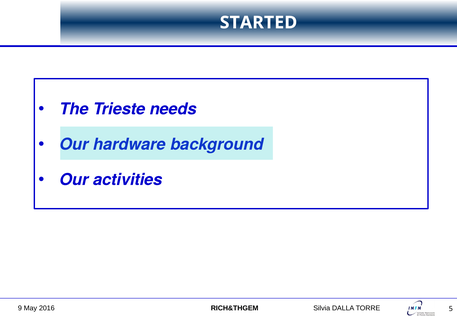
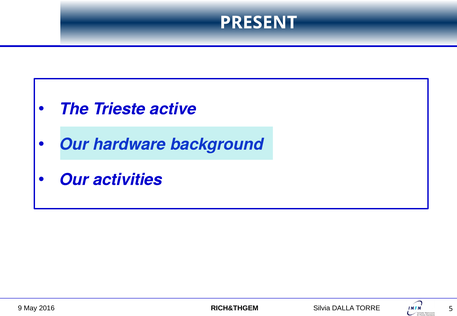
STARTED: STARTED -> PRESENT (258, 23)
needs: needs -> active (173, 109)
